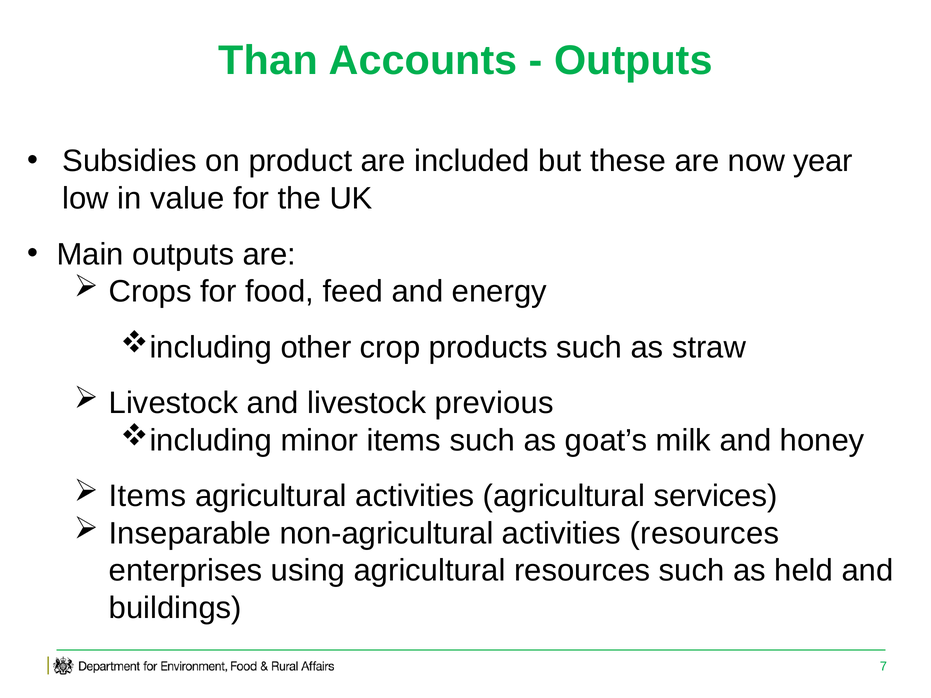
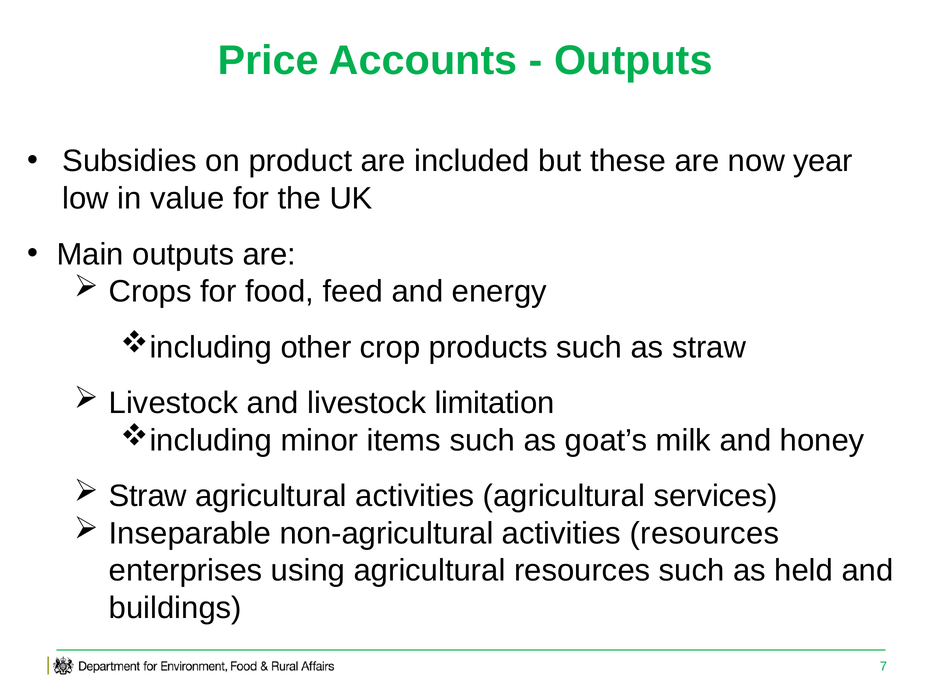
Than: Than -> Price (268, 61)
previous: previous -> limitation (494, 403)
Items: Items -> Straw (148, 496)
